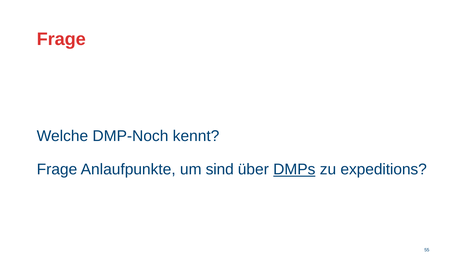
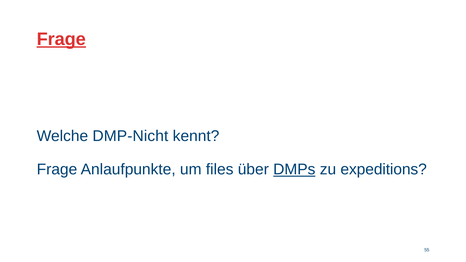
Frage underline: none -> present (61, 39)
DMP-Noch: DMP-Noch -> DMP-Nicht (130, 136)
sind: sind -> files (220, 170)
